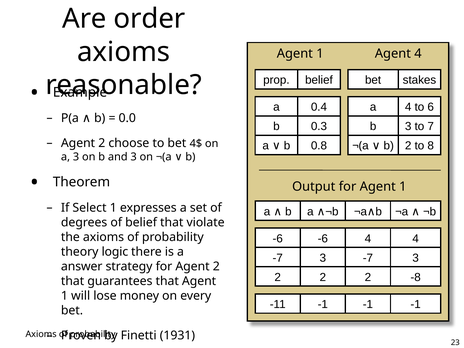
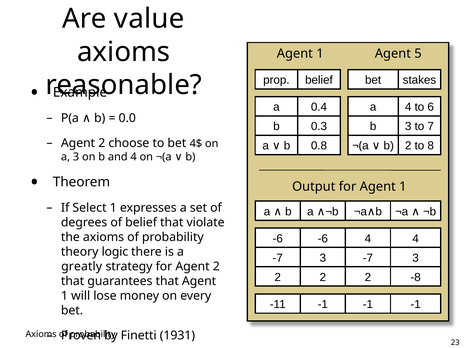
order: order -> value (149, 19)
Agent 4: 4 -> 5 (418, 54)
and 3: 3 -> 4 (134, 157)
answer: answer -> greatly (82, 266)
